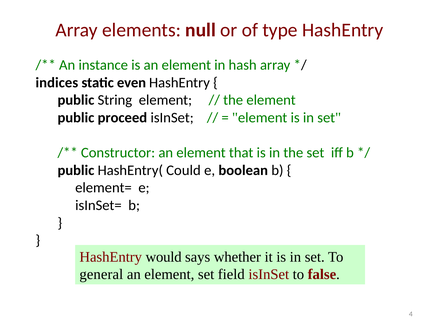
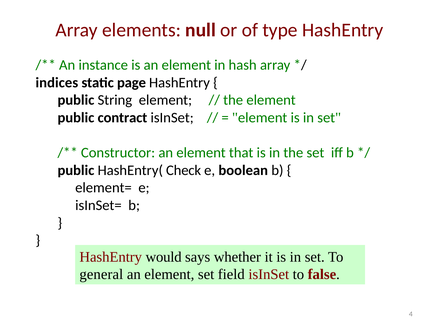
even: even -> page (132, 83)
proceed: proceed -> contract (122, 118)
Could: Could -> Check (184, 170)
